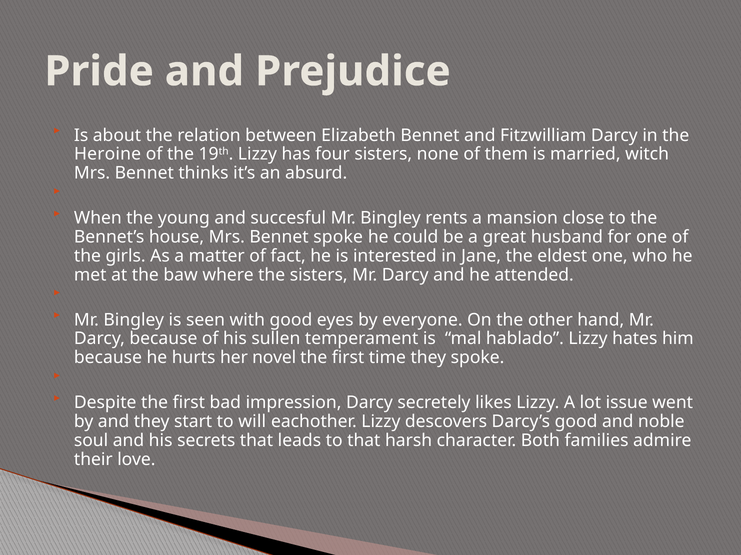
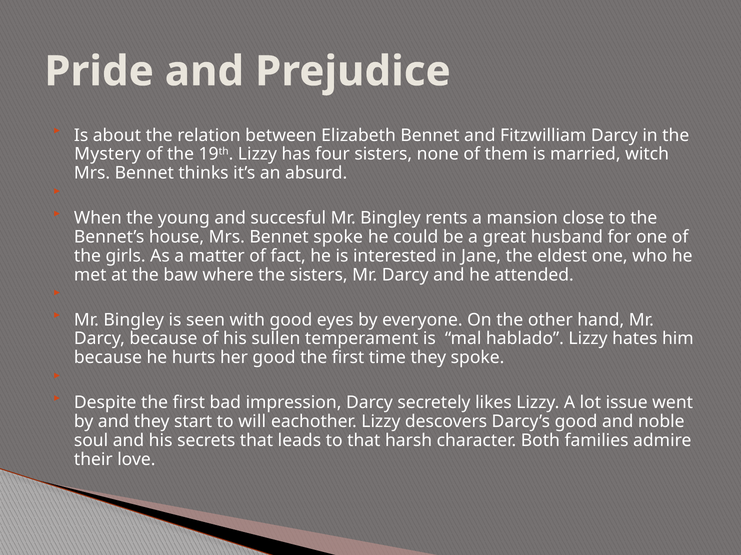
Heroine: Heroine -> Mystery (108, 154)
her novel: novel -> good (274, 358)
